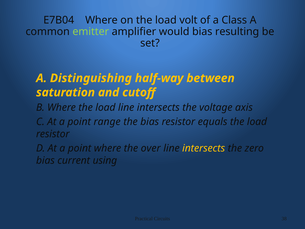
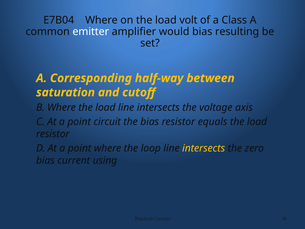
emitter colour: light green -> white (91, 32)
Distinguishing: Distinguishing -> Corresponding (91, 78)
range: range -> circuit (107, 122)
over: over -> loop (151, 148)
